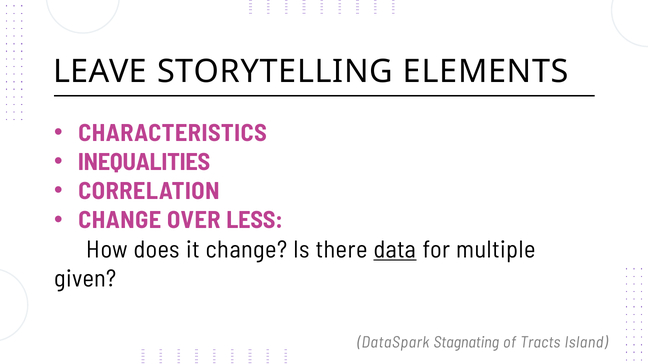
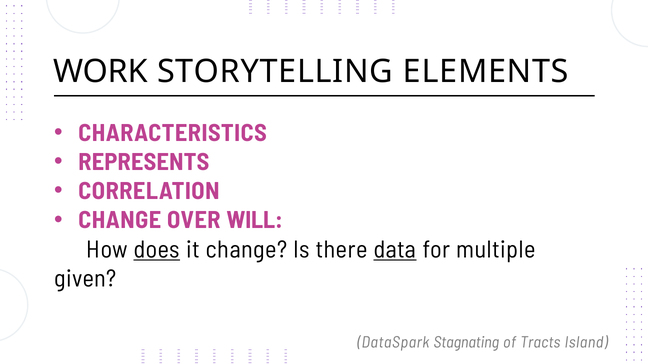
LEAVE: LEAVE -> WORK (100, 71)
INEQUALITIES: INEQUALITIES -> REPRESENTS (144, 162)
LESS: LESS -> WILL (255, 221)
does underline: none -> present (157, 250)
